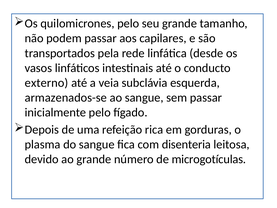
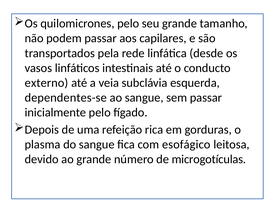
armazenados-se: armazenados-se -> dependentes-se (66, 97)
disenteria: disenteria -> esofágico (186, 144)
